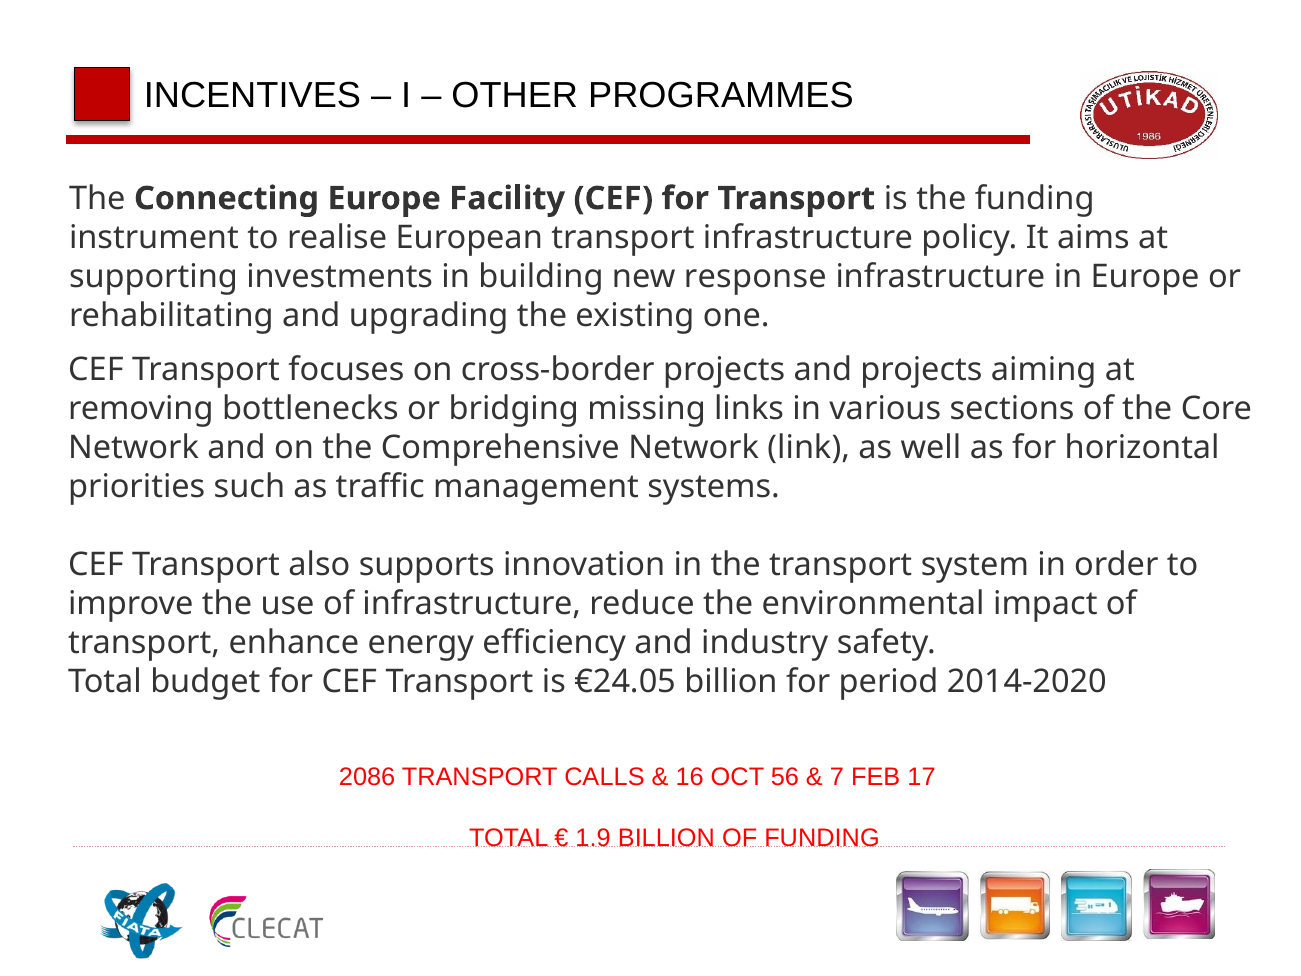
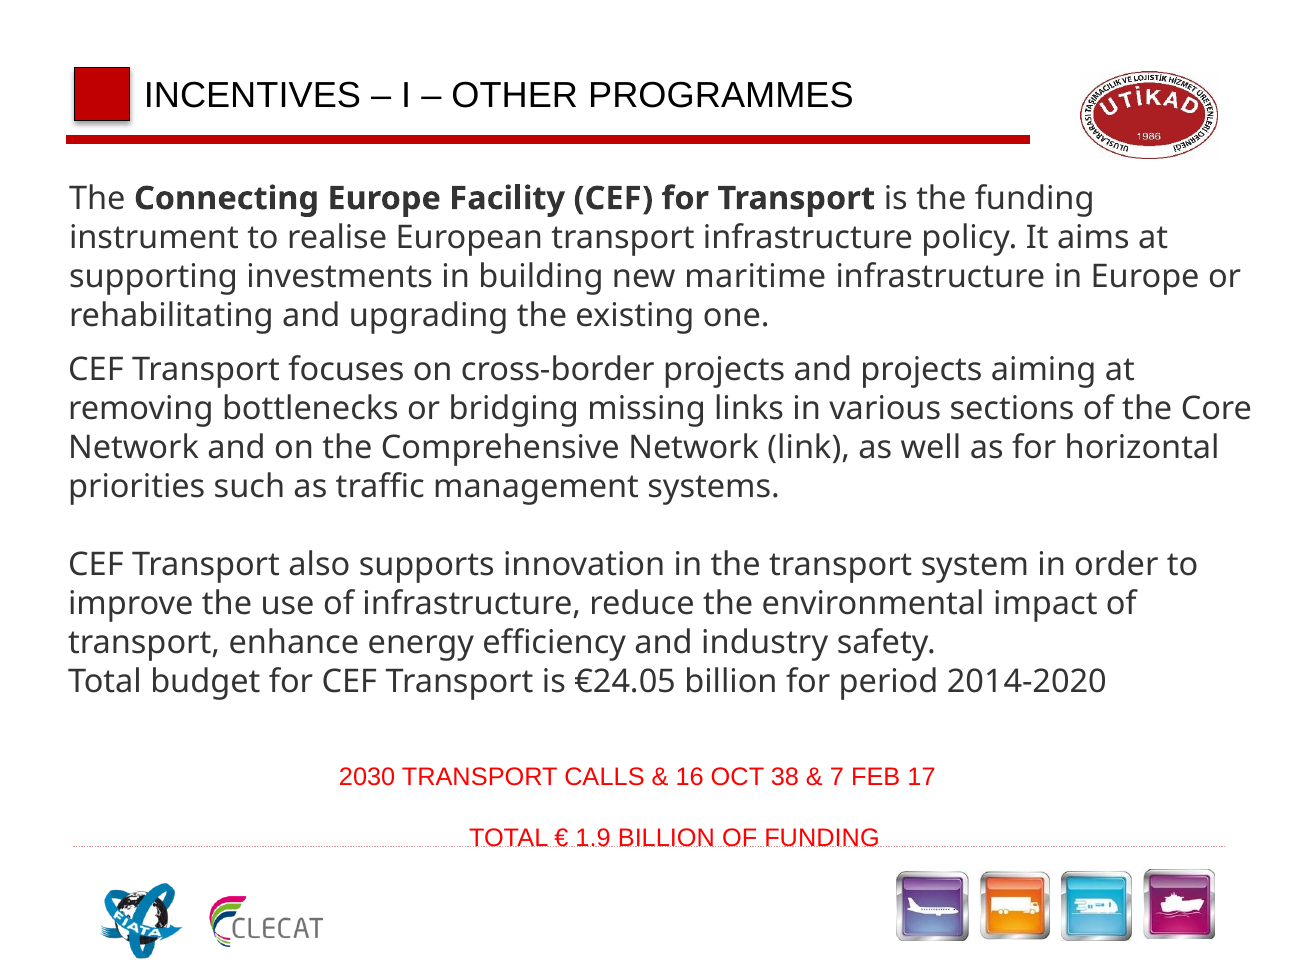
response: response -> maritime (755, 276)
2086: 2086 -> 2030 (367, 777)
56: 56 -> 38 (785, 777)
